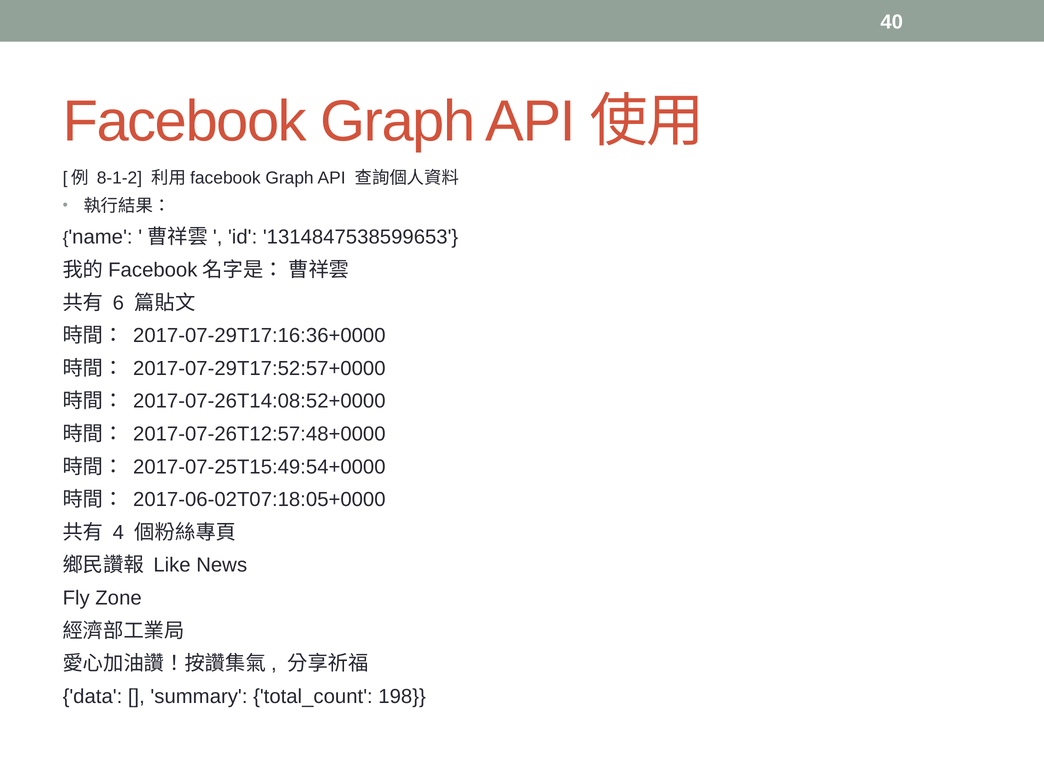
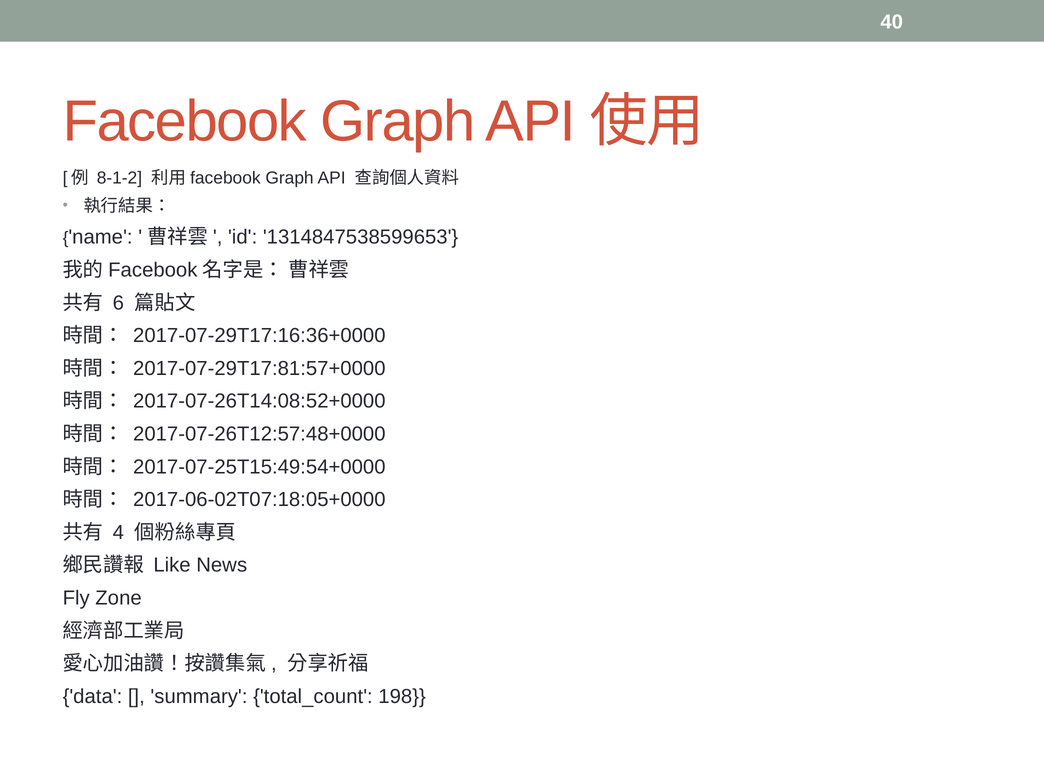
2017-07-29T17:52:57+0000: 2017-07-29T17:52:57+0000 -> 2017-07-29T17:81:57+0000 (259, 368)
